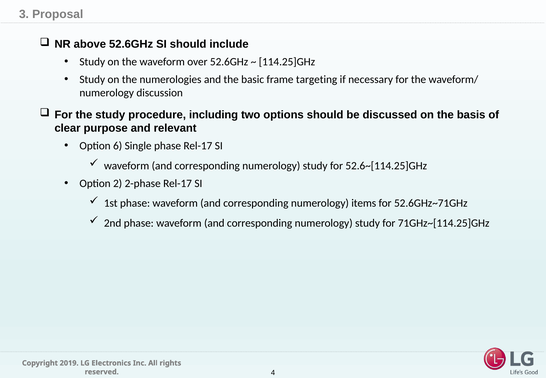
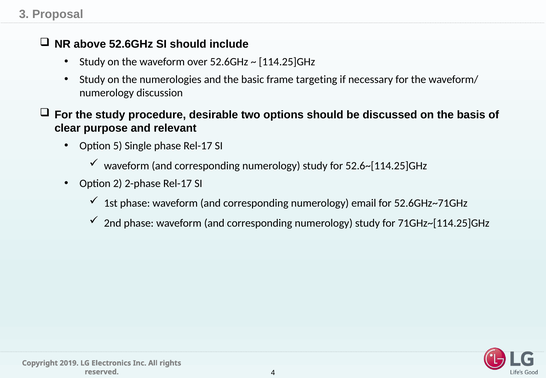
including: including -> desirable (214, 115)
6: 6 -> 5 (118, 146)
items: items -> email (364, 203)
